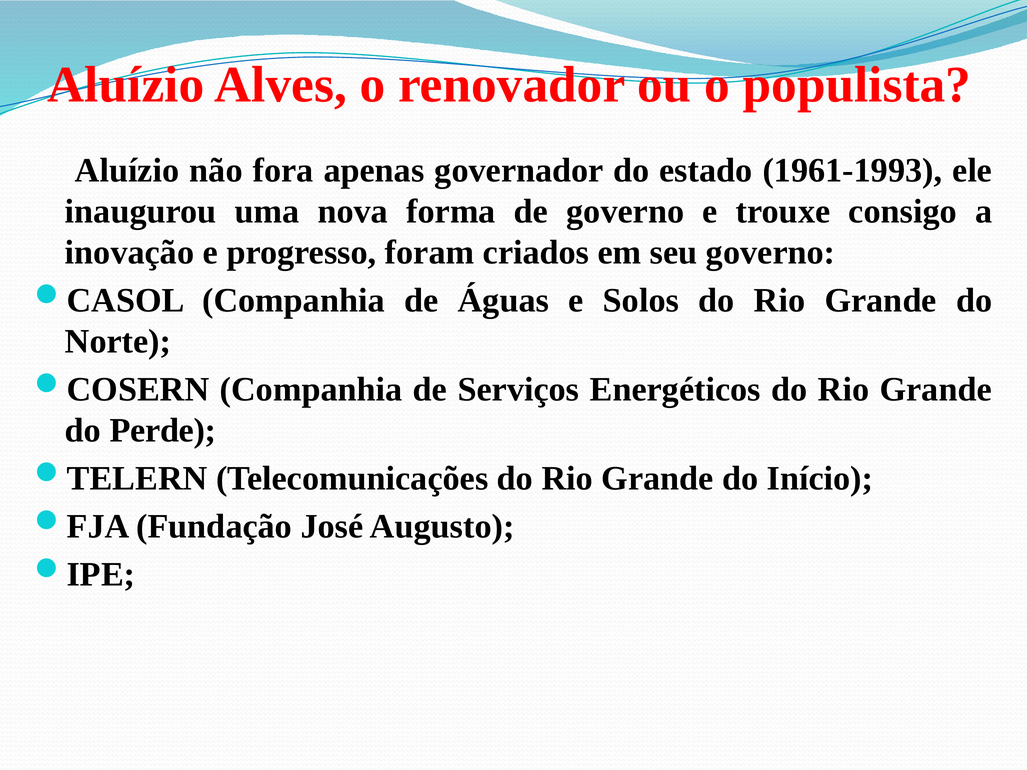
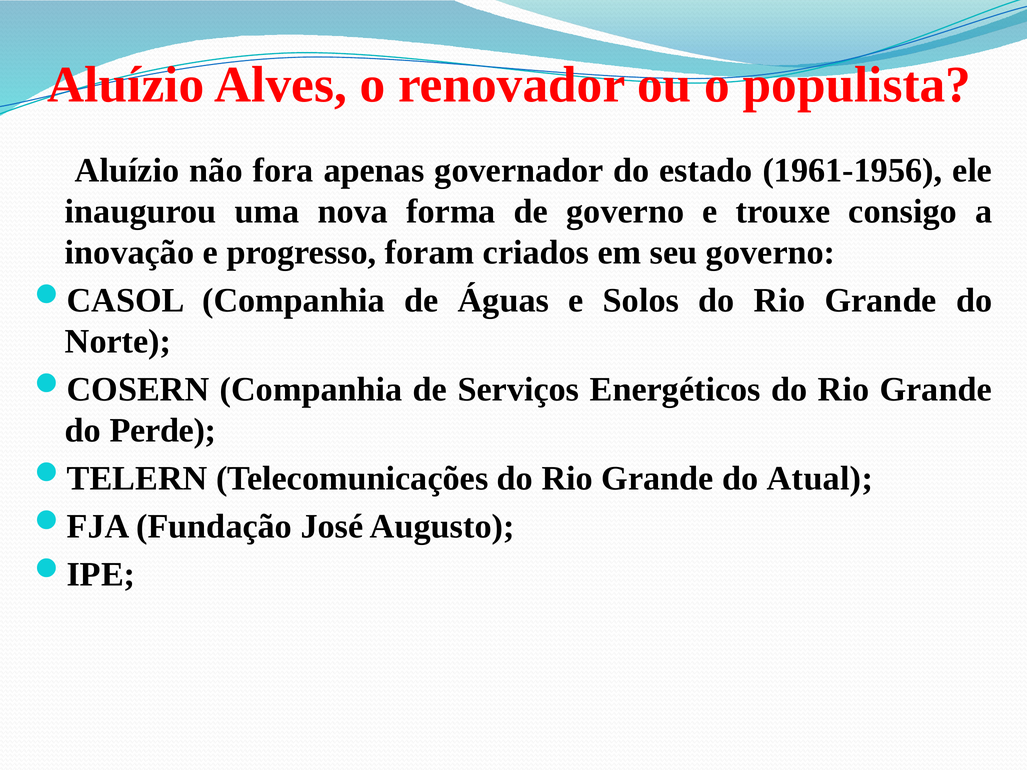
1961-1993: 1961-1993 -> 1961-1956 (852, 171)
Início: Início -> Atual (820, 479)
